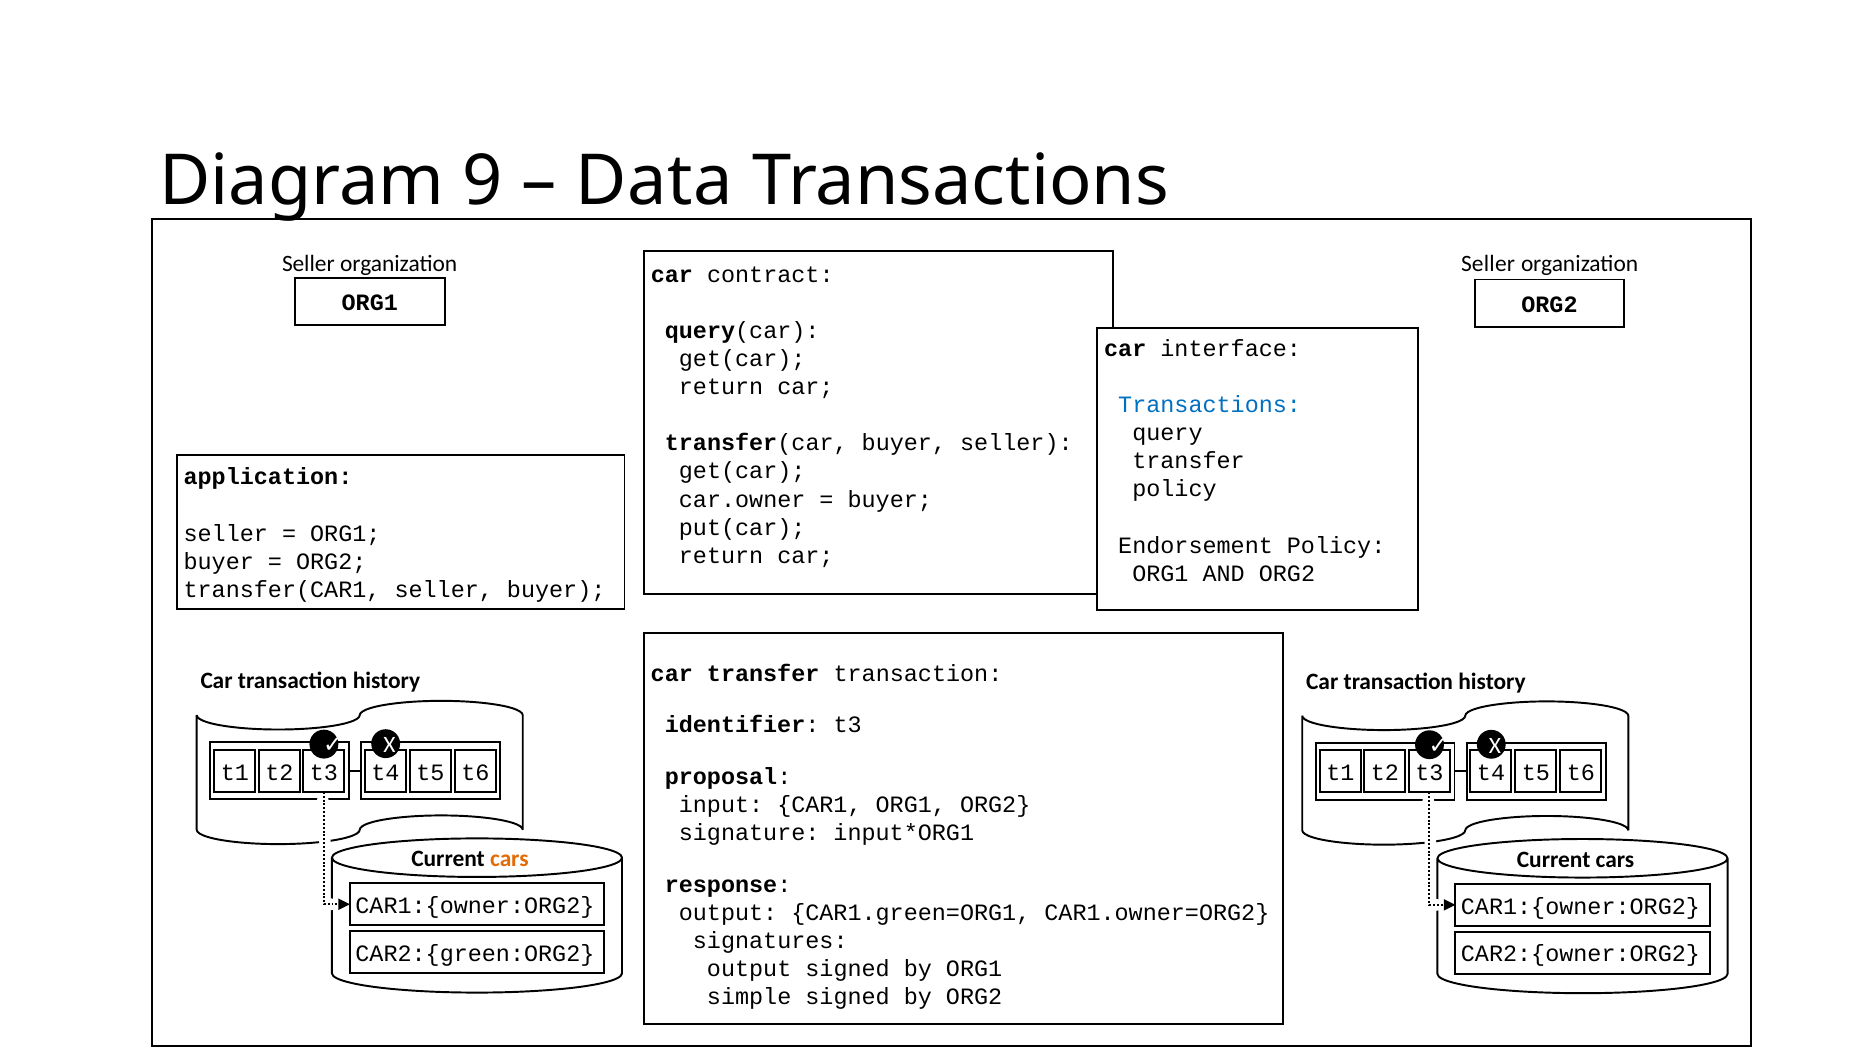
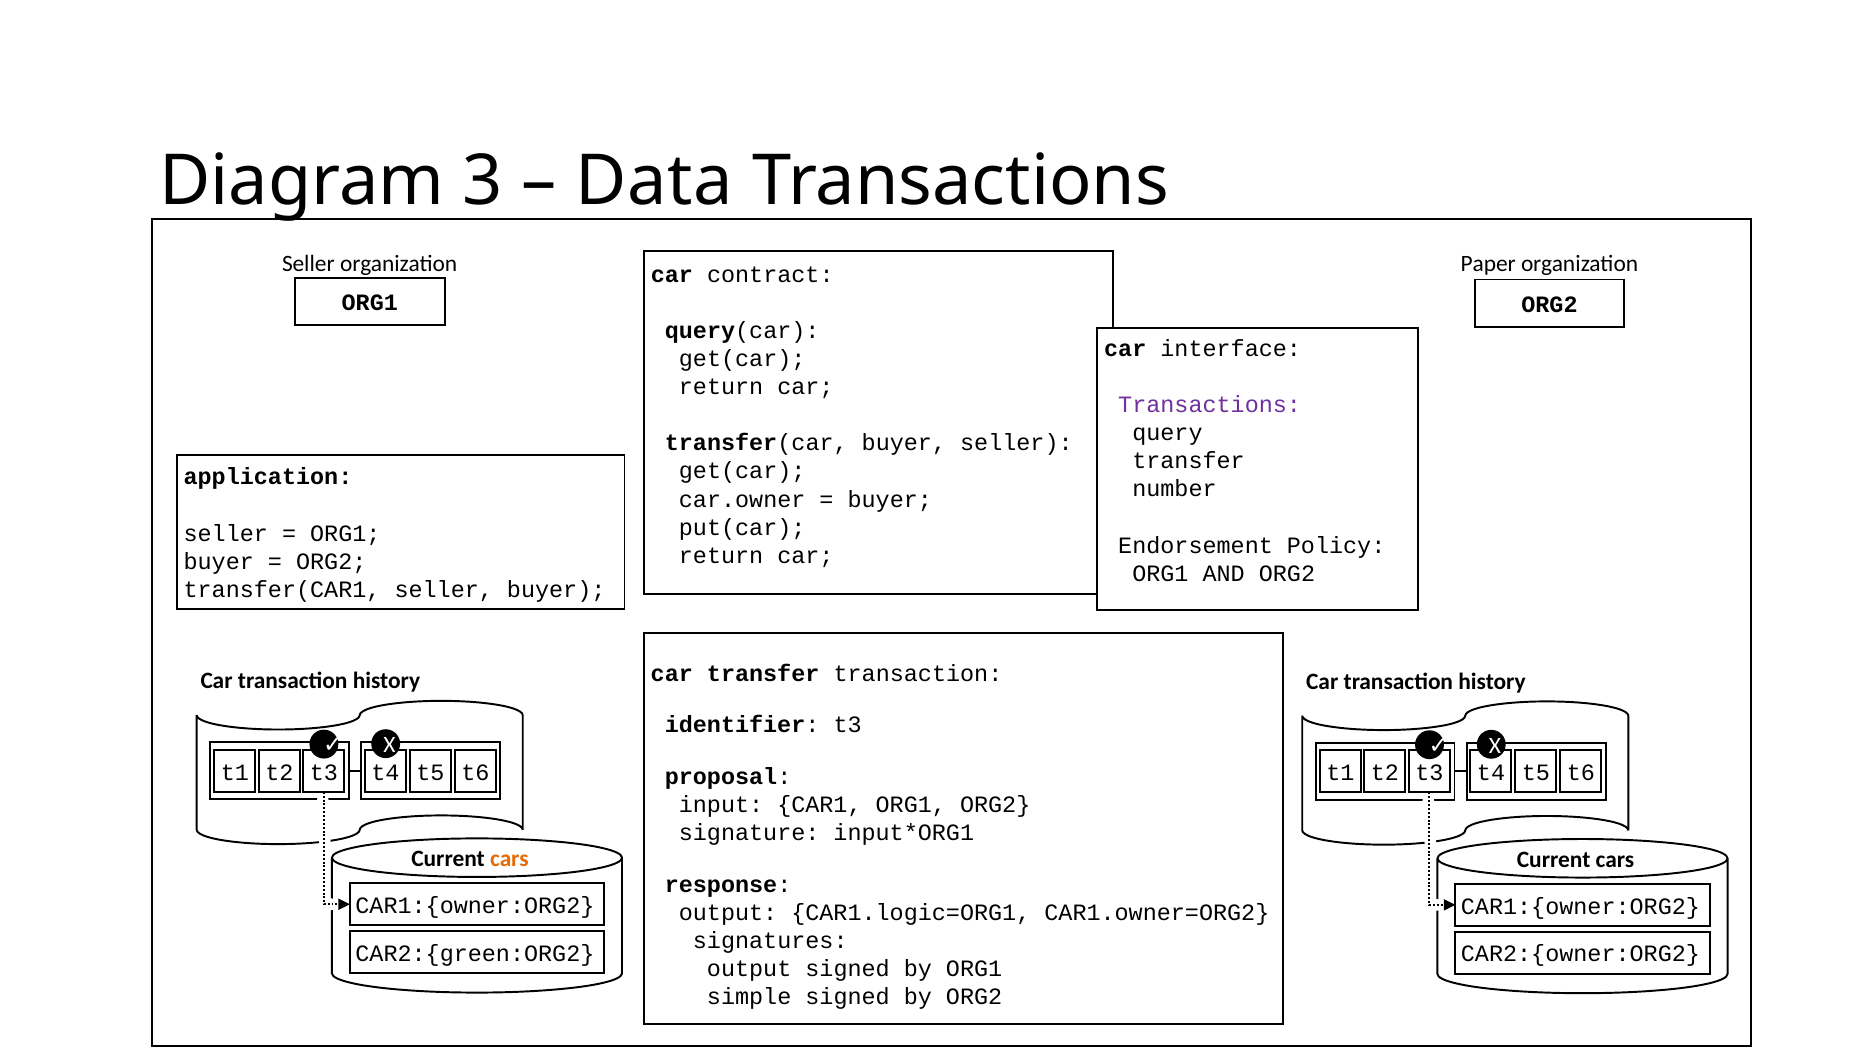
9: 9 -> 3 (483, 181)
Seller: Seller -> Paper (1488, 263)
Transactions colour: blue -> purple (1210, 405)
policy: policy -> number (1174, 489)
CAR1.green=ORG1: CAR1.green=ORG1 -> CAR1.logic=ORG1 (911, 913)
